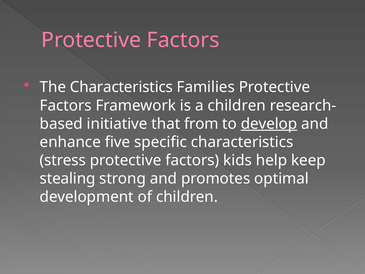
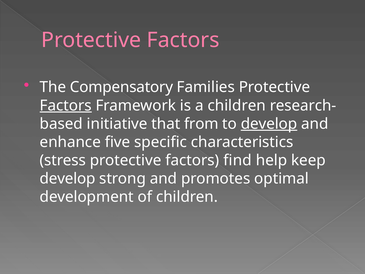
The Characteristics: Characteristics -> Compensatory (121, 87)
Factors underline: none -> present (66, 105)
kids: kids -> find (237, 160)
stealing: stealing -> develop (68, 178)
